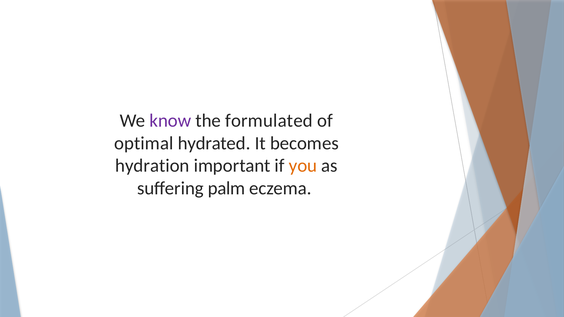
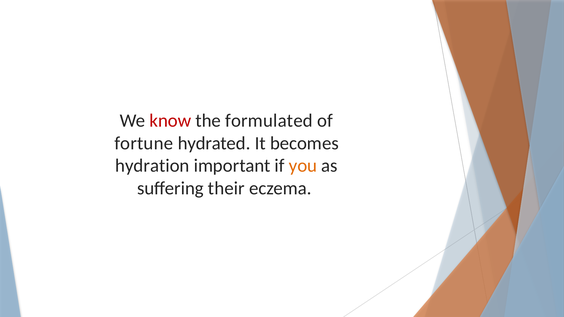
know colour: purple -> red (170, 121)
optimal: optimal -> fortune (144, 143)
palm: palm -> their (226, 188)
